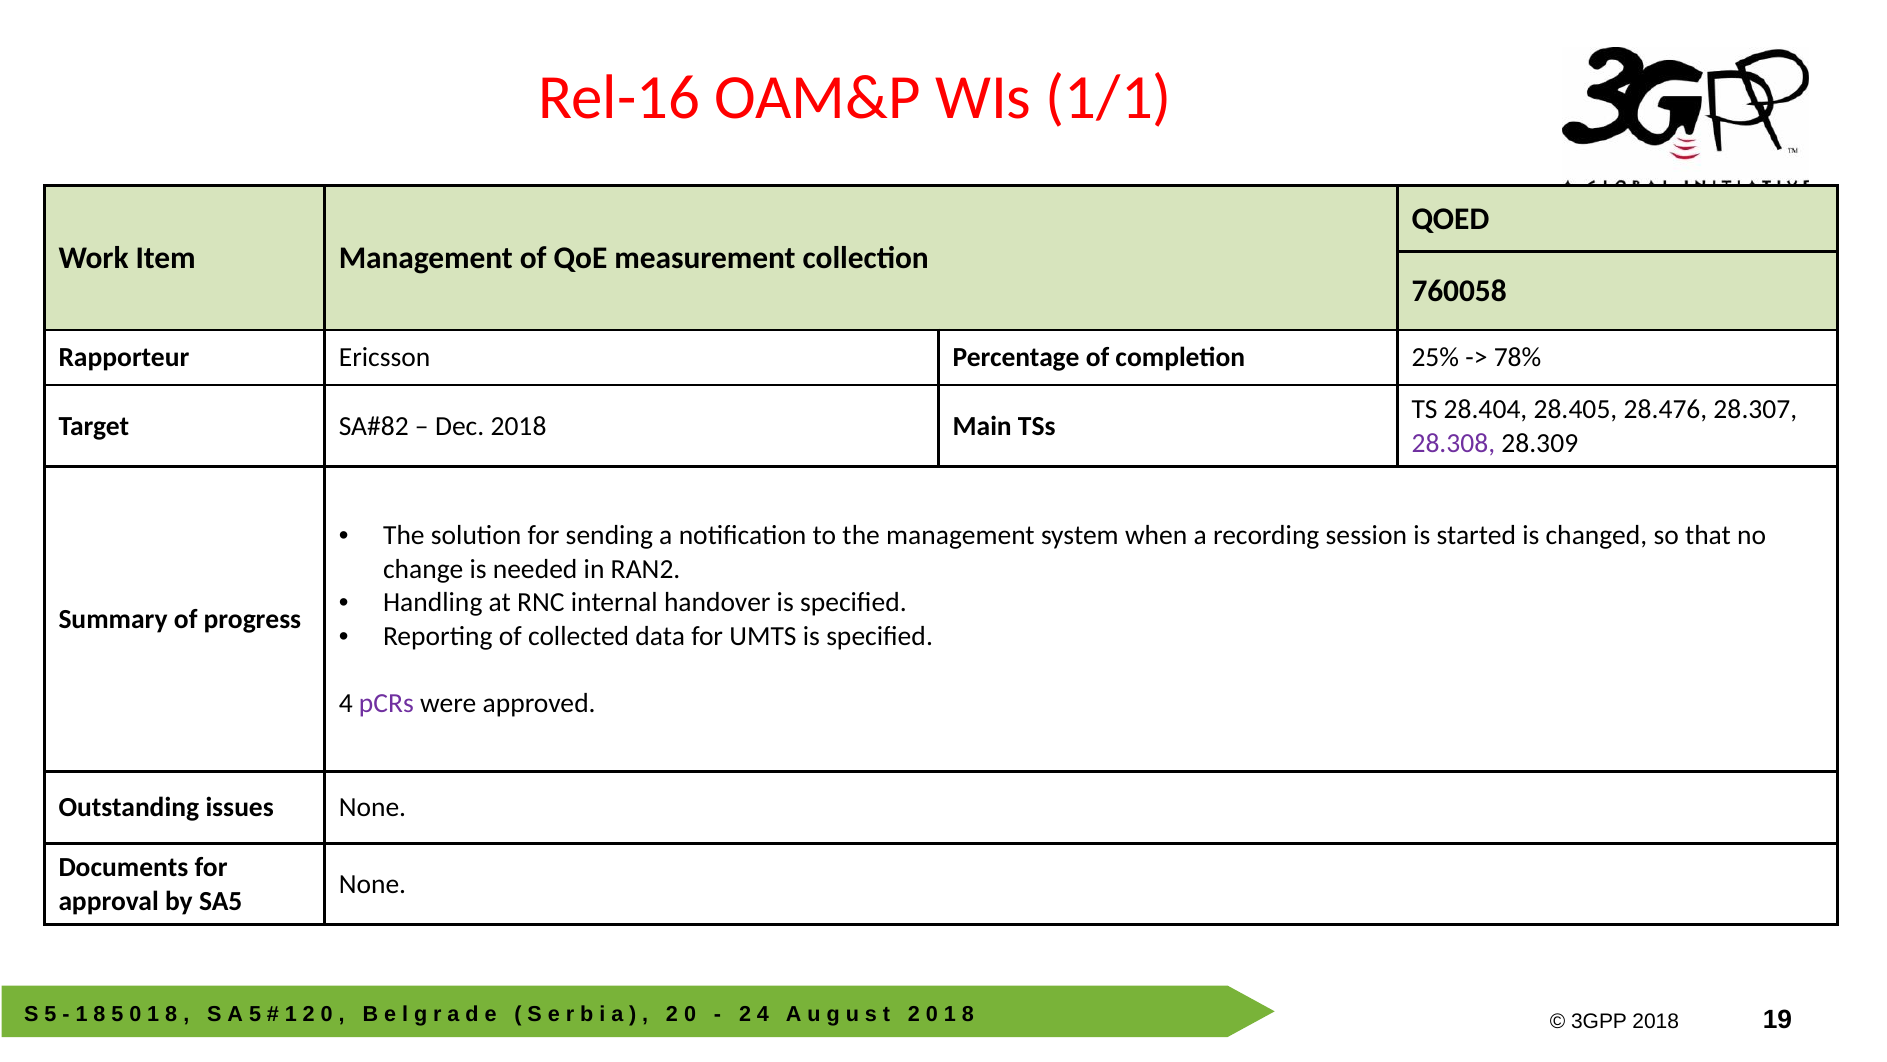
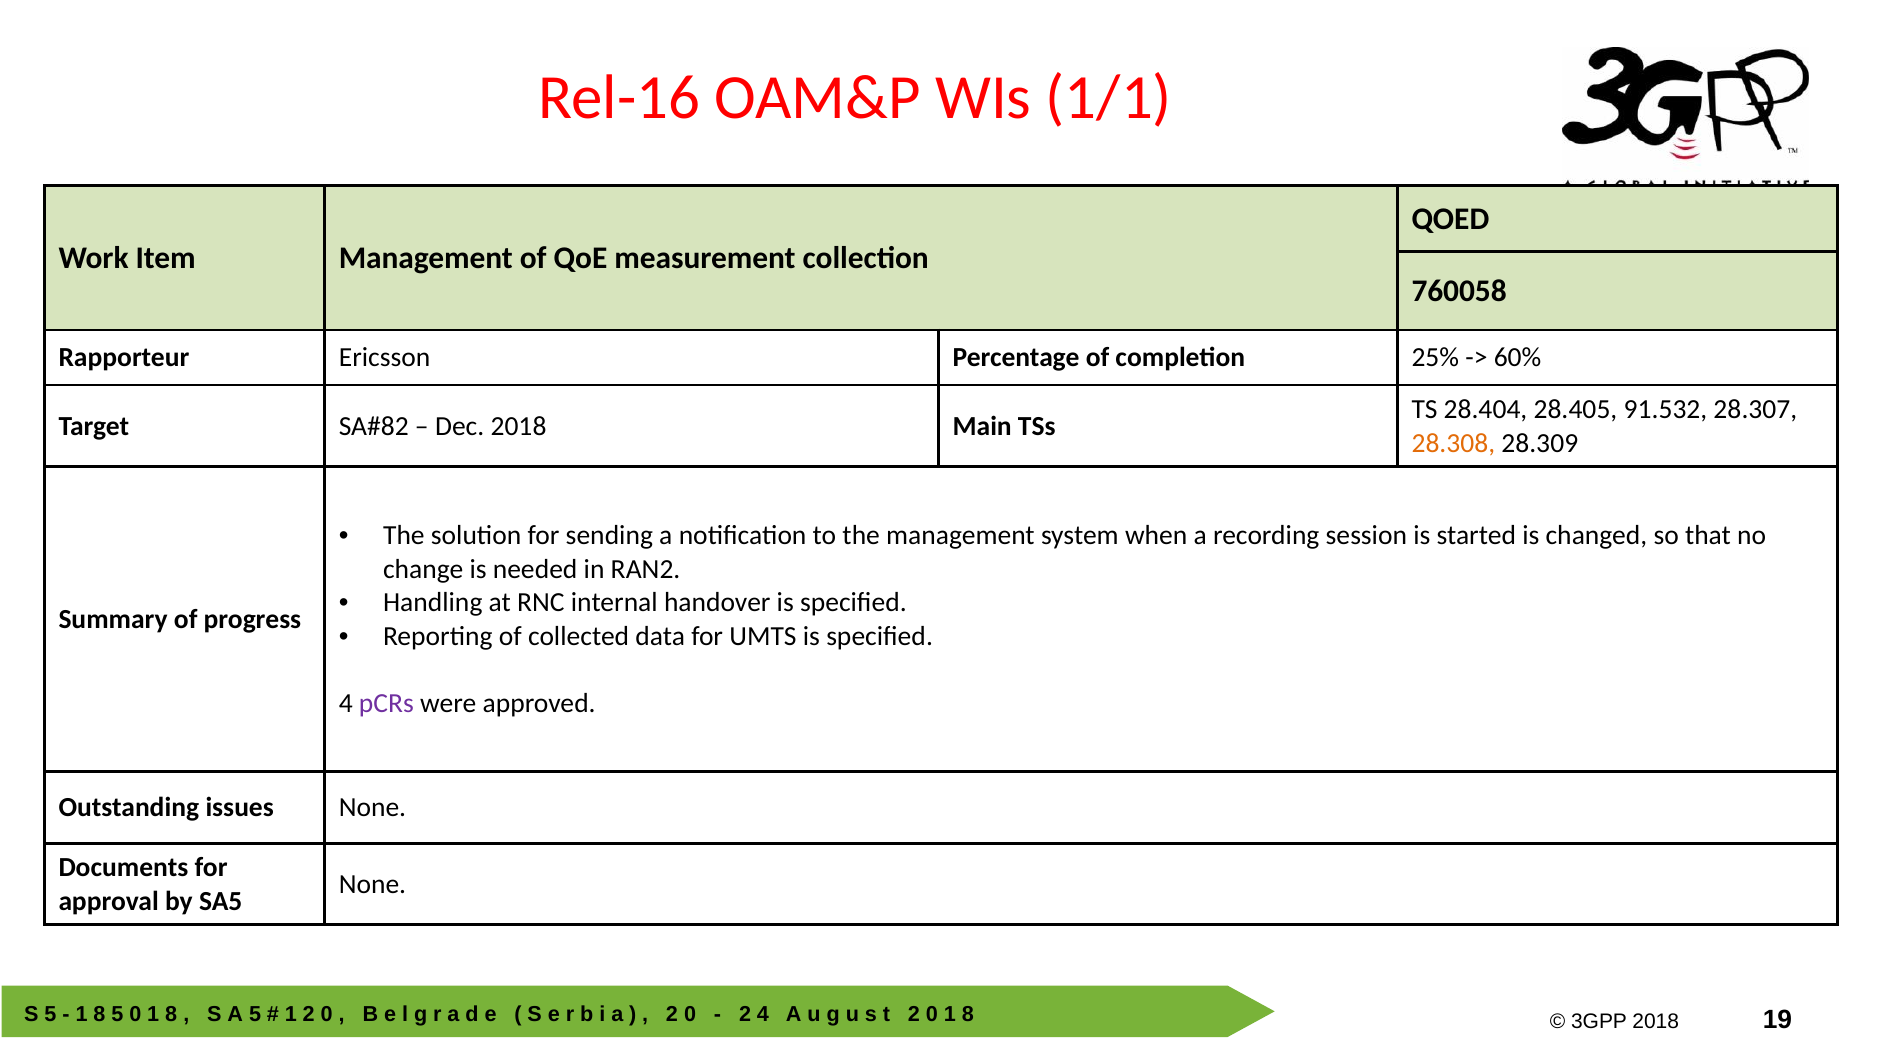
78%: 78% -> 60% (1518, 358)
28.476: 28.476 -> 91.532 (1665, 409)
28.308 colour: purple -> orange (1453, 443)
